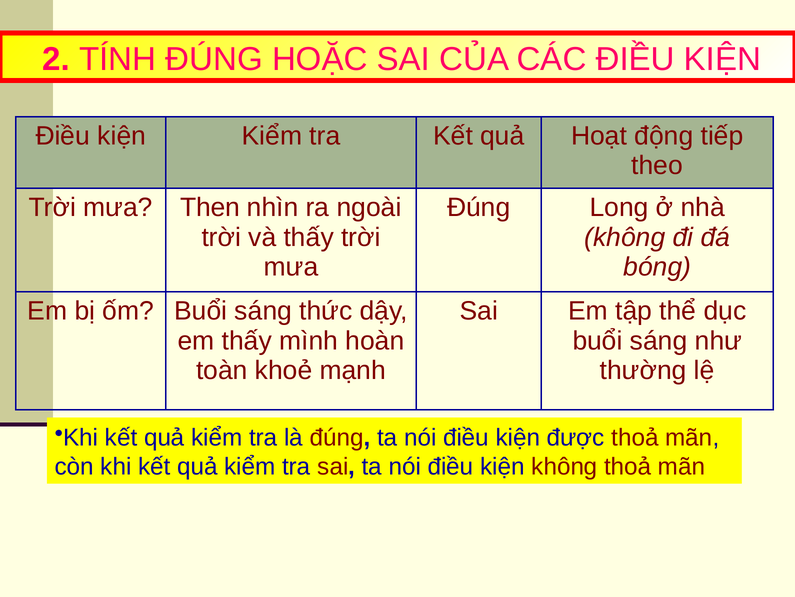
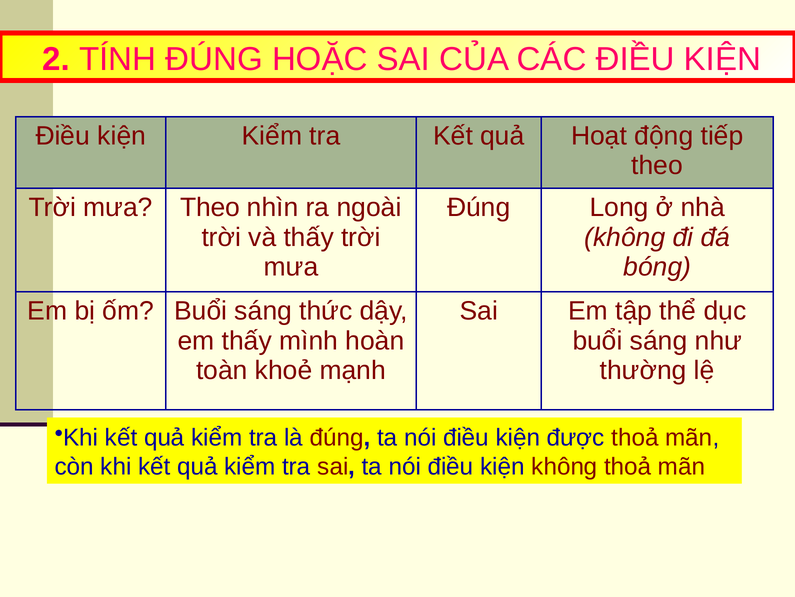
mưa Then: Then -> Theo (210, 207)
